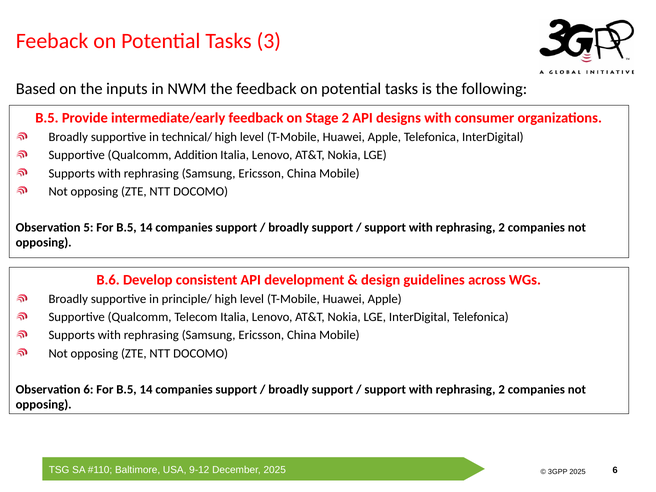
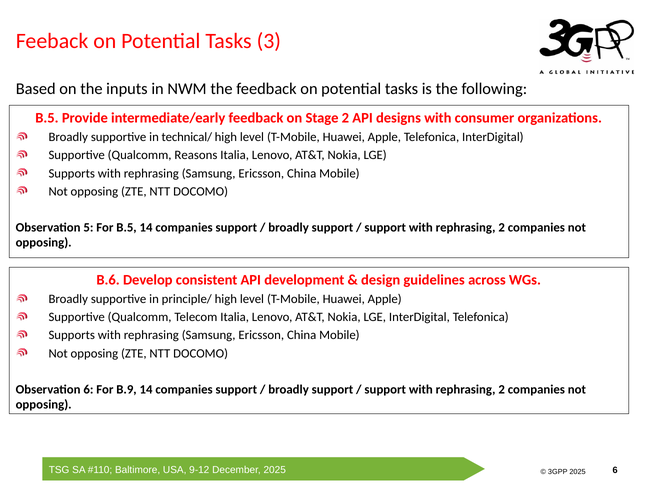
Addition: Addition -> Reasons (196, 155)
6 For B.5: B.5 -> B.9 (126, 389)
